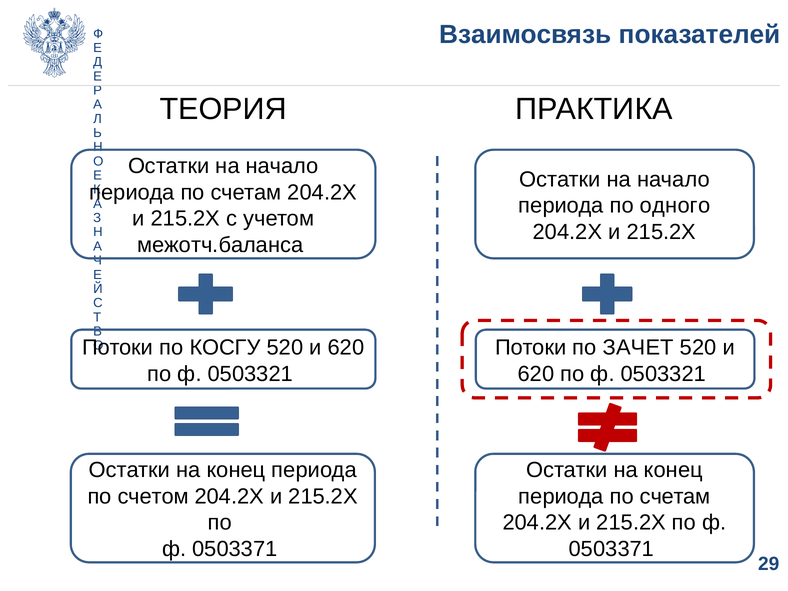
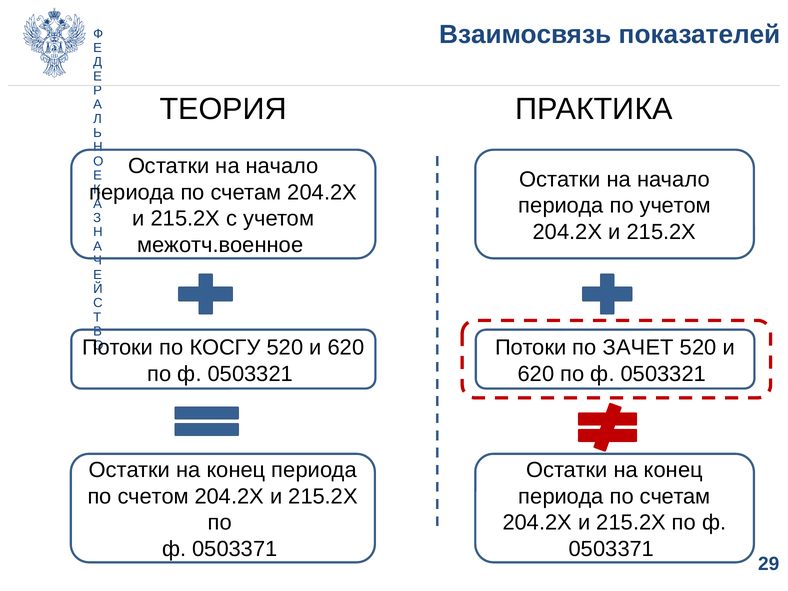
по одного: одного -> учетом (675, 206)
межотч.баланса: межотч.баланса -> межотч.военное (220, 245)
